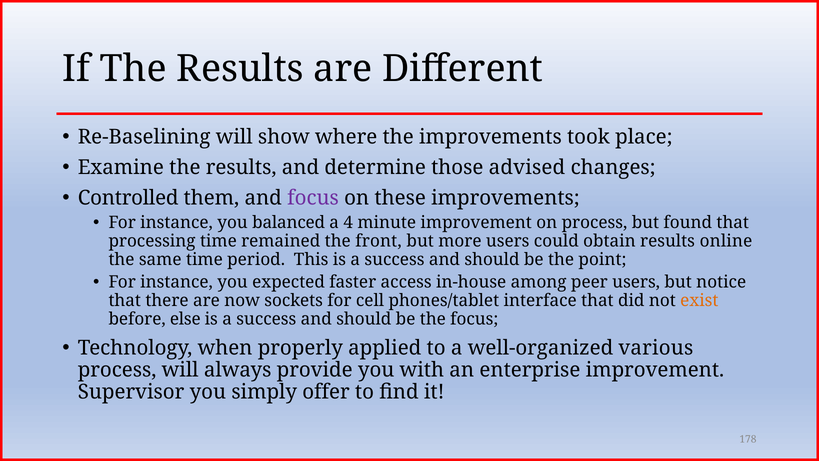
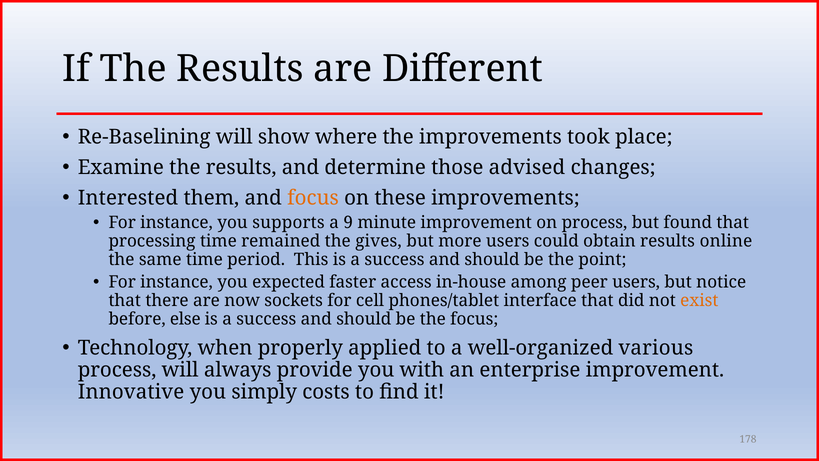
Controlled: Controlled -> Interested (128, 198)
focus colour: purple -> orange (313, 198)
balanced: balanced -> supports (288, 222)
4: 4 -> 9 (348, 222)
front: front -> gives (379, 241)
Supervisor: Supervisor -> Innovative (131, 392)
offer: offer -> costs (326, 392)
